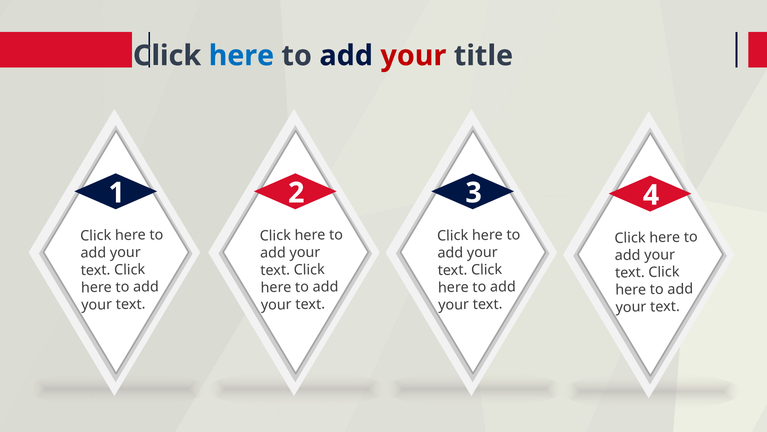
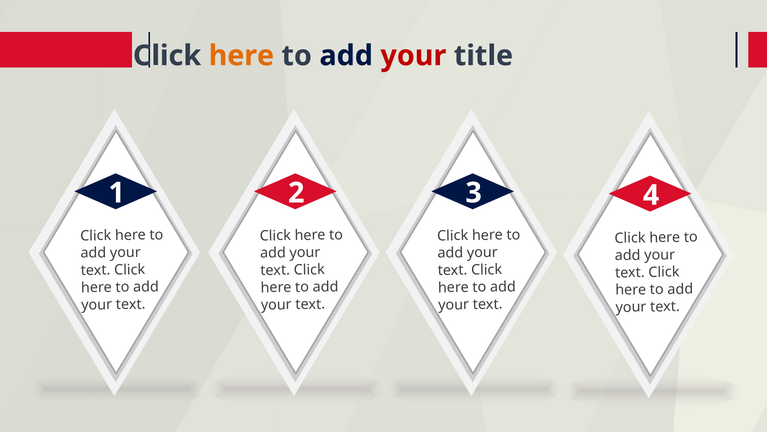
here colour: blue -> orange (241, 56)
